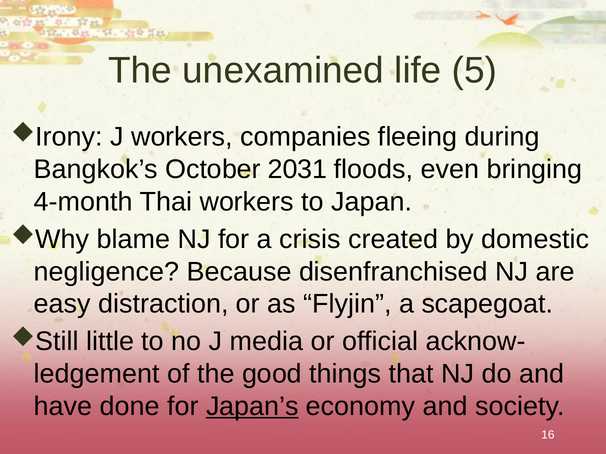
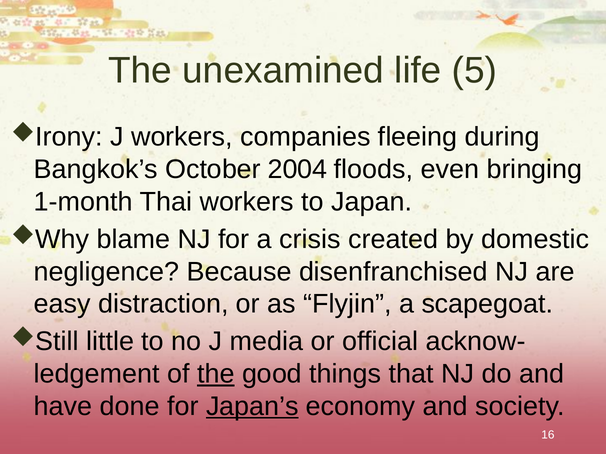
2031: 2031 -> 2004 (298, 170)
4-month: 4-month -> 1-month (83, 202)
the underline: none -> present (216, 374)
